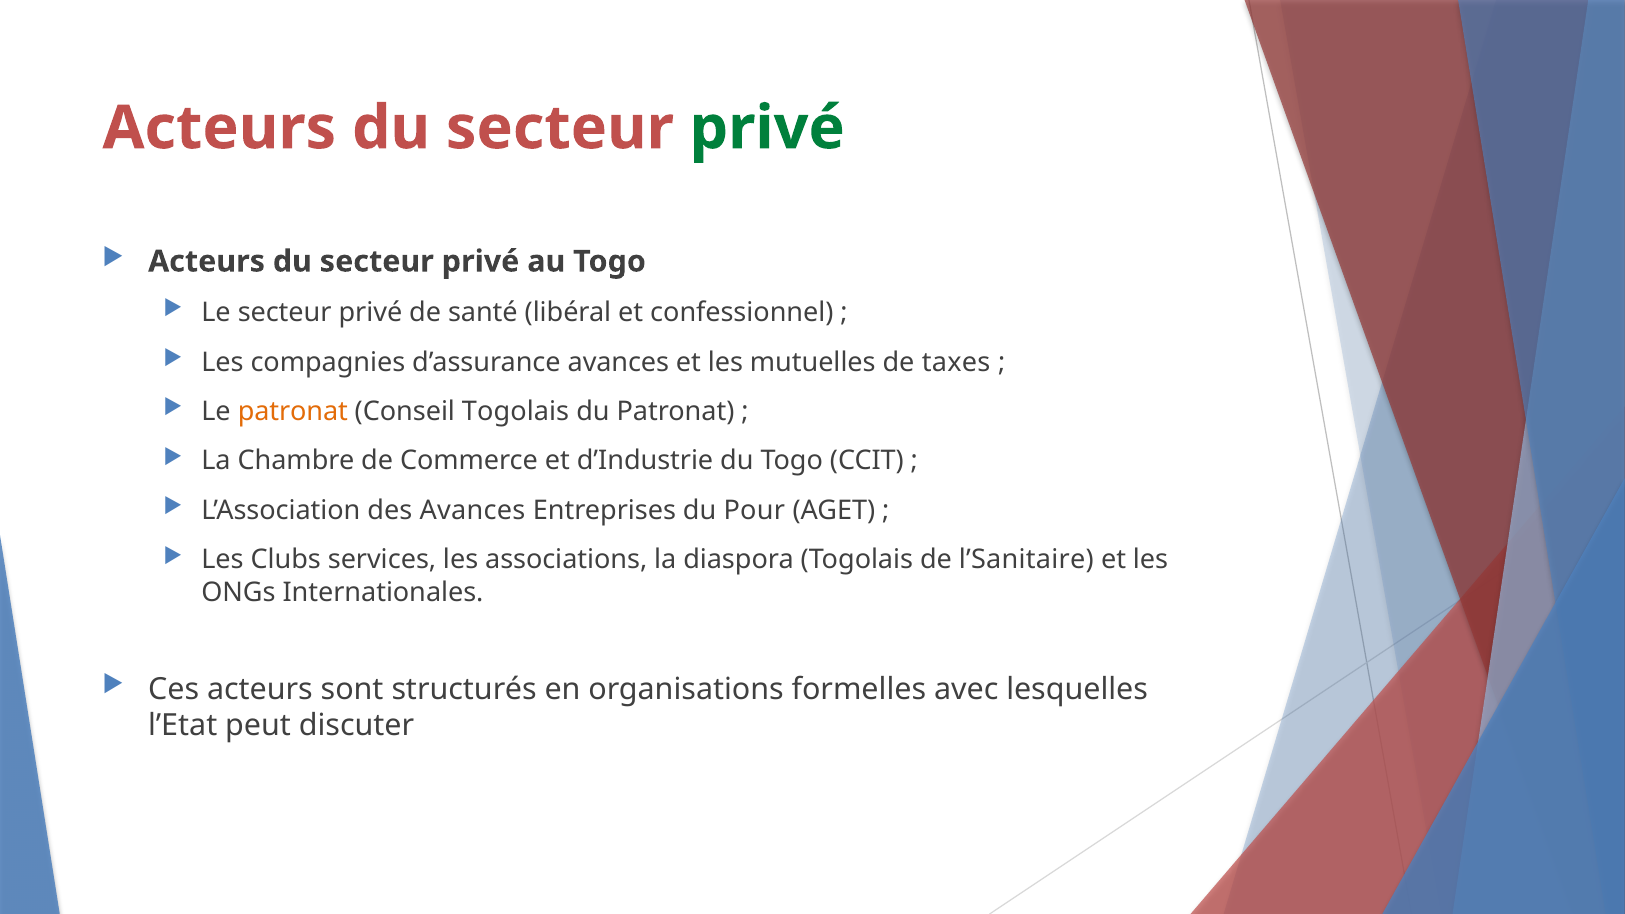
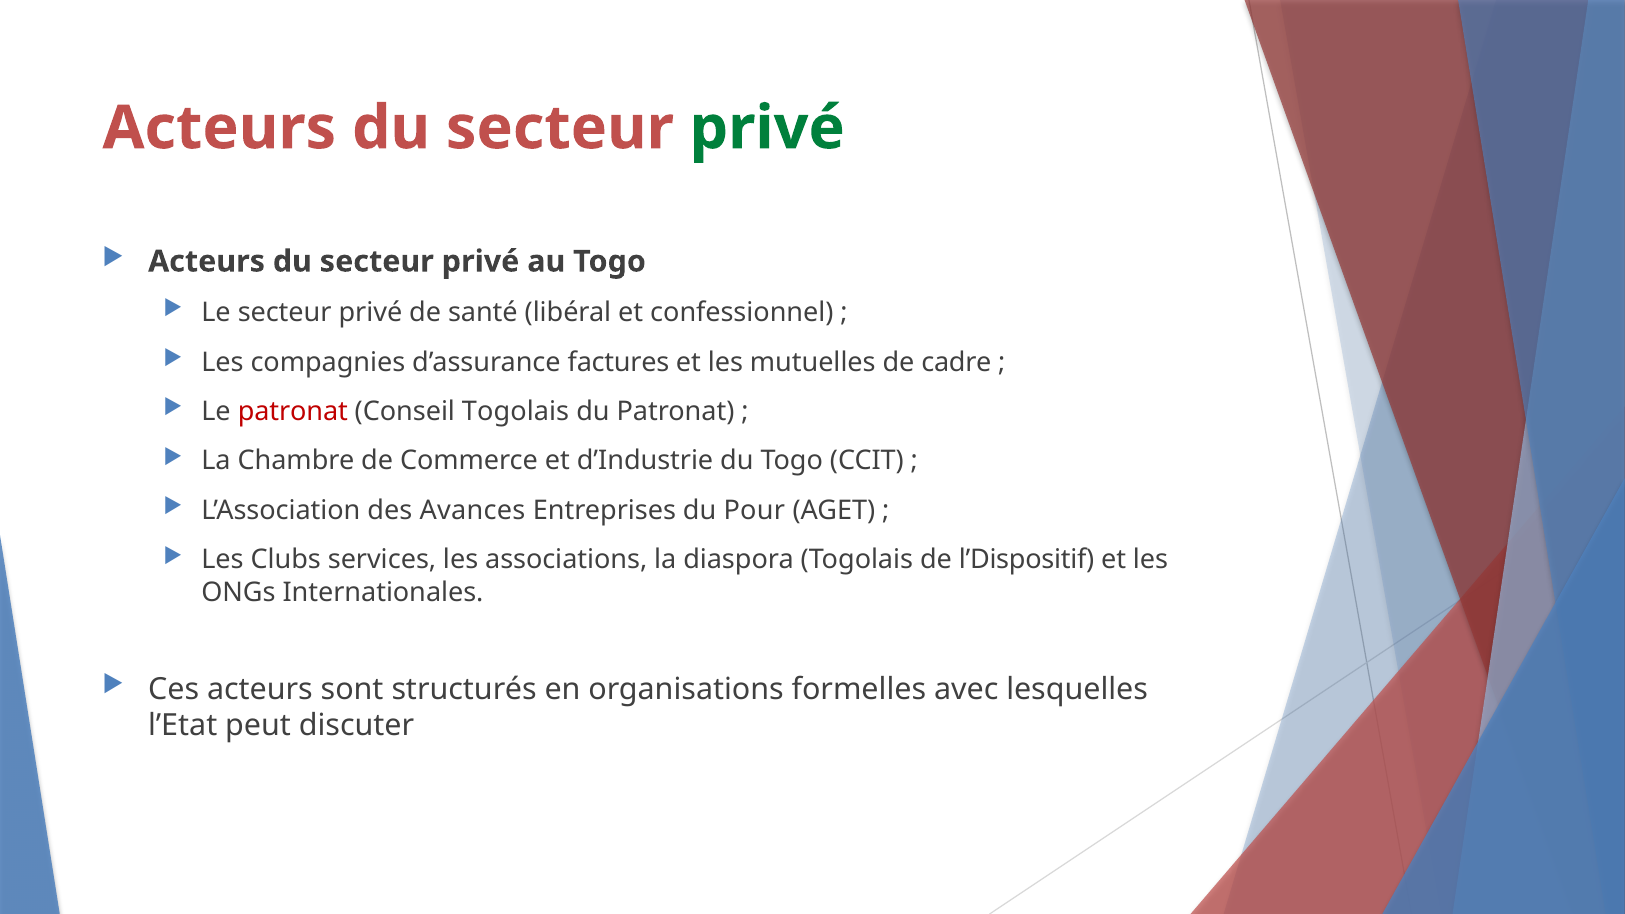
d’assurance avances: avances -> factures (618, 362)
taxes: taxes -> cadre (956, 362)
patronat colour: orange -> red (293, 412)
l’Sanitaire: l’Sanitaire -> l’Dispositif (1027, 560)
